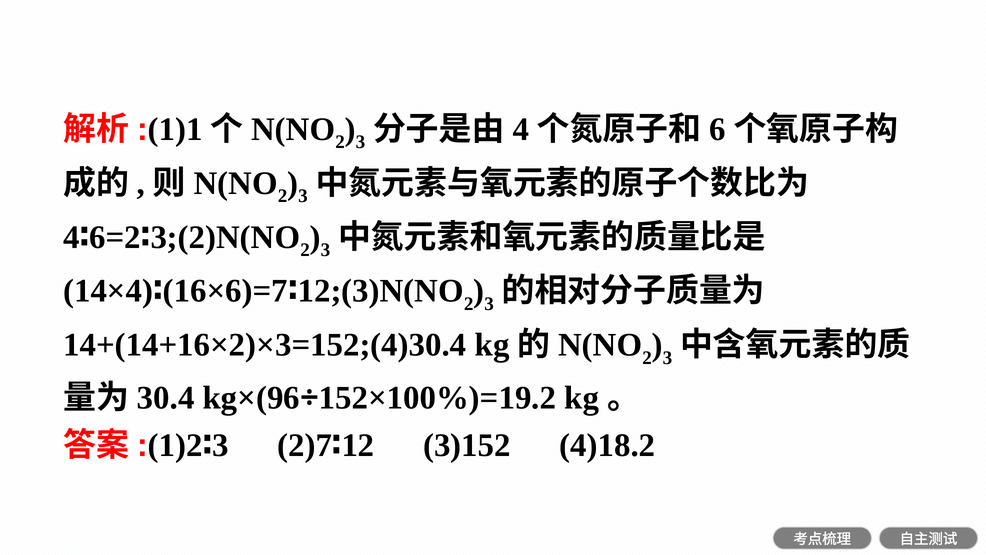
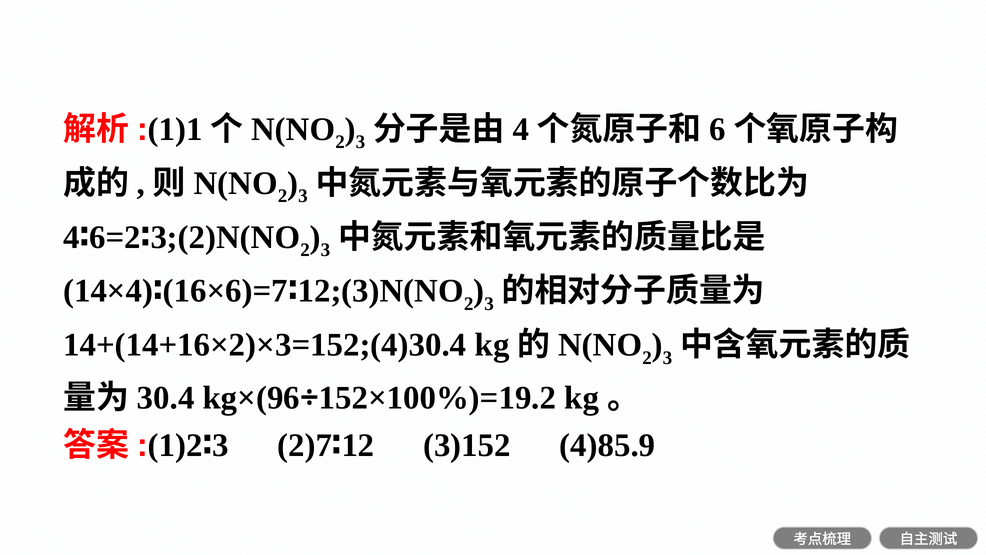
4)18.2: 4)18.2 -> 4)85.9 (607, 445)
